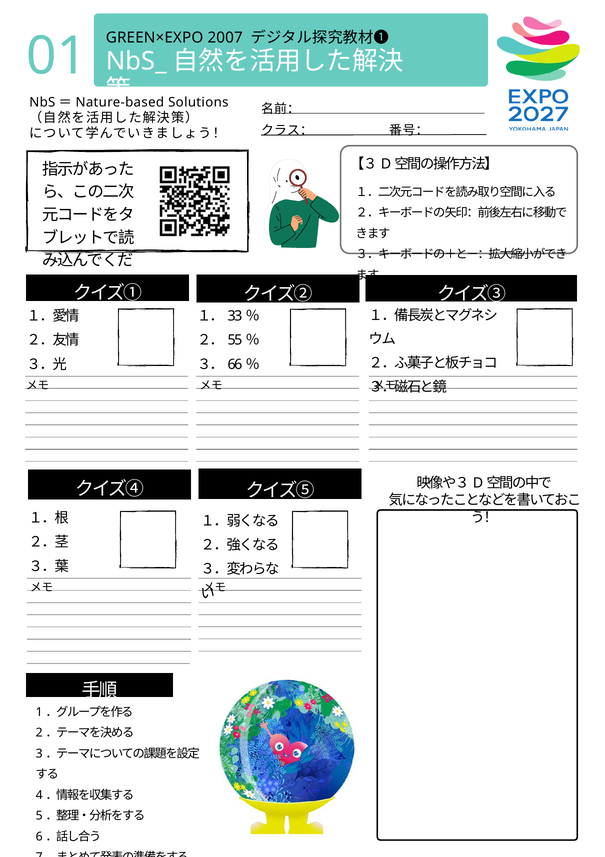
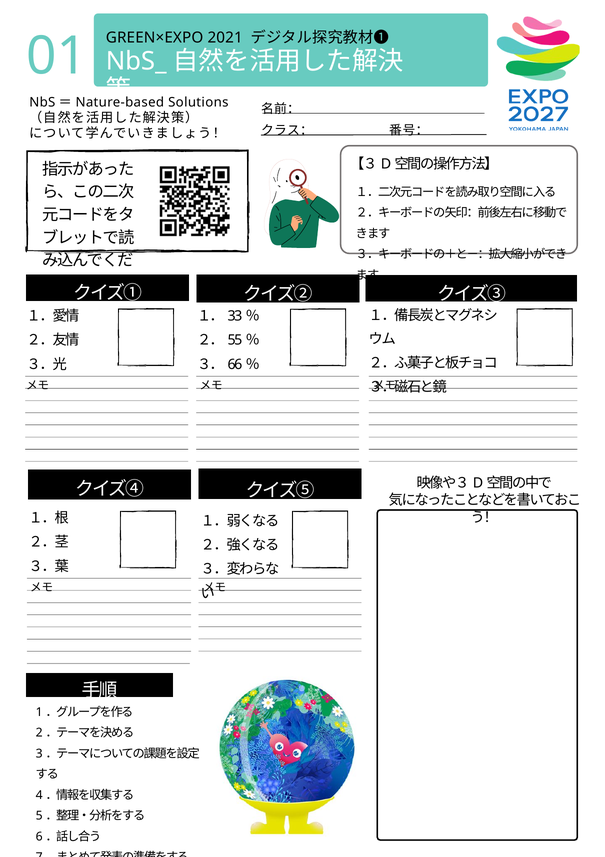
2007: 2007 -> 2021 (225, 38)
